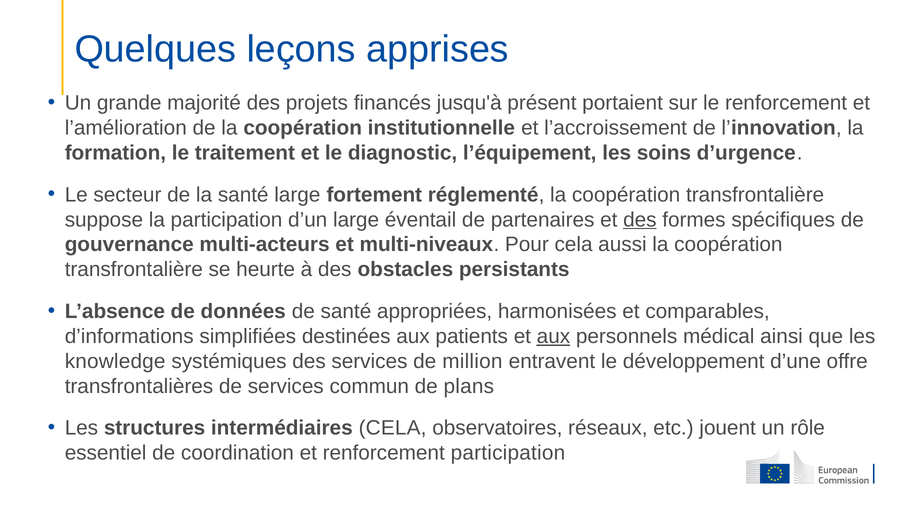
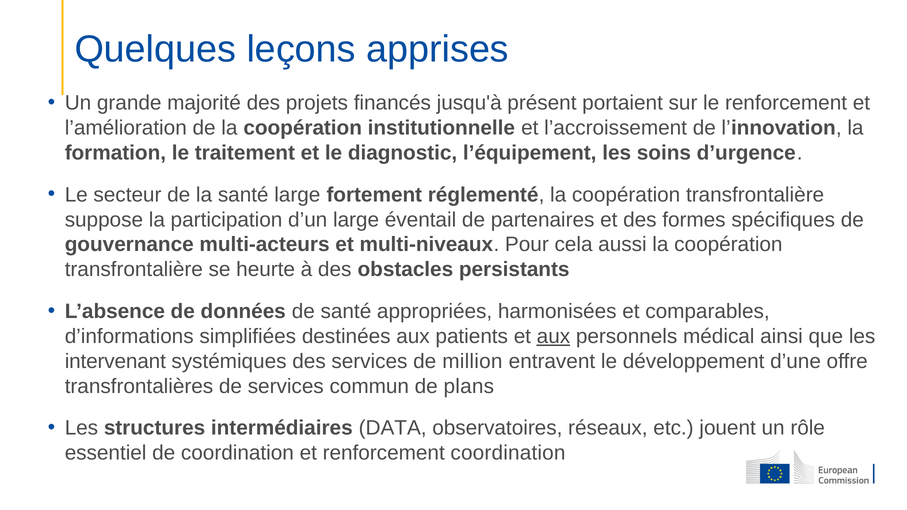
des underline: present -> none (640, 220)
knowledge: knowledge -> intervenant (115, 361)
intermédiaires CELA: CELA -> DATA (393, 428)
renforcement participation: participation -> coordination (508, 453)
